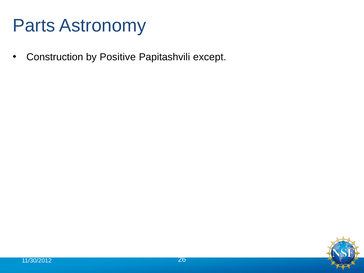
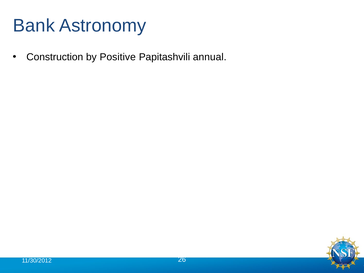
Parts: Parts -> Bank (34, 26)
except: except -> annual (210, 57)
